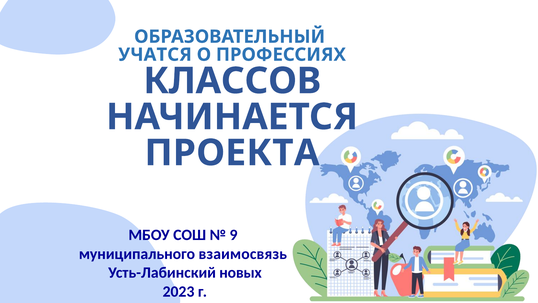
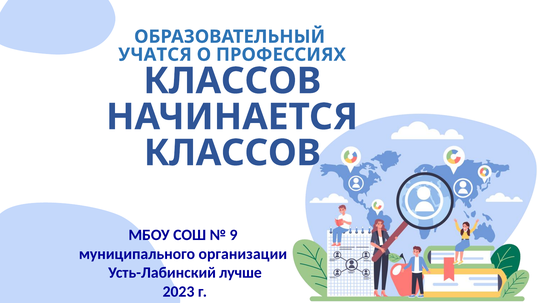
ПРОЕКТА: ПРОЕКТА -> КЛАССОВ (232, 153)
взаимосвязь: взаимосвязь -> организации (243, 254)
новых: новых -> лучше (240, 272)
